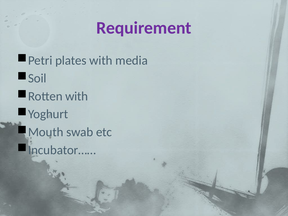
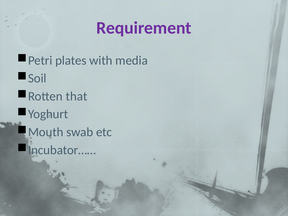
Rotten with: with -> that (77, 96)
